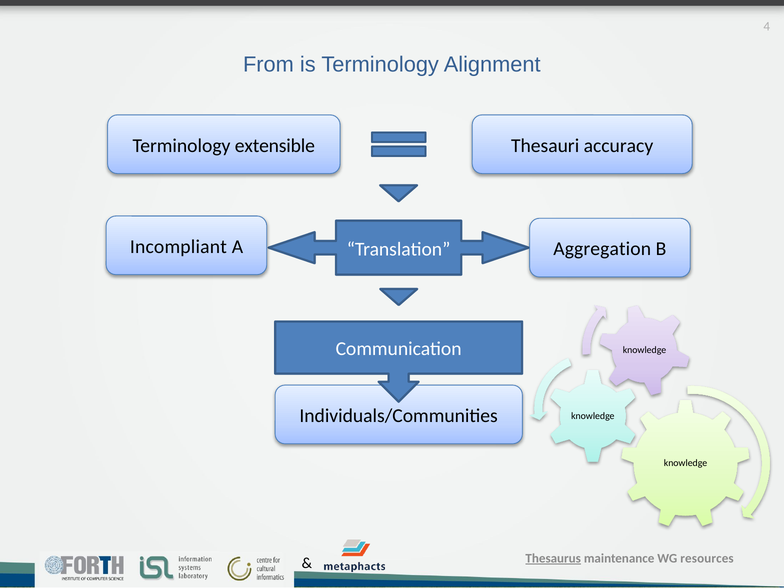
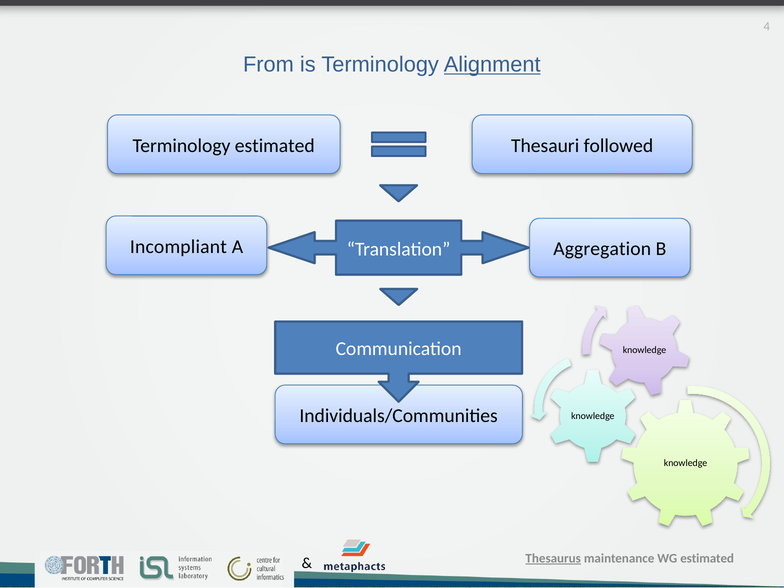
Alignment underline: none -> present (492, 65)
Terminology extensible: extensible -> estimated (275, 146)
accuracy: accuracy -> followed (618, 146)
WG resources: resources -> estimated (707, 558)
